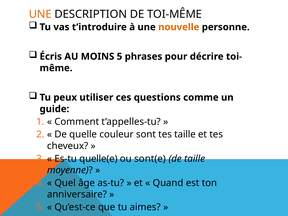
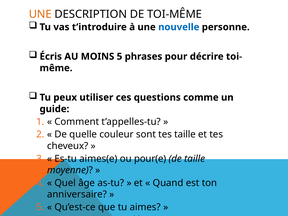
nouvelle colour: orange -> blue (179, 27)
quelle(e: quelle(e -> aimes(e (98, 159)
sont(e: sont(e -> pour(e (150, 159)
